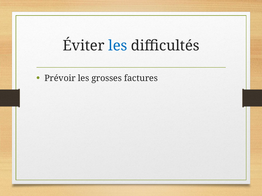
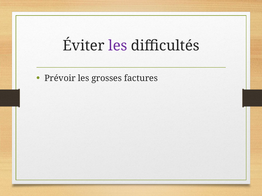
les colour: blue -> purple (118, 46)
